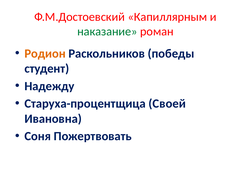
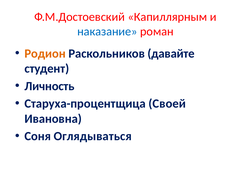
наказание colour: green -> blue (107, 32)
победы: победы -> давайте (171, 54)
Надежду: Надежду -> Личность (50, 86)
Пожертвовать: Пожертвовать -> Оглядываться (93, 136)
